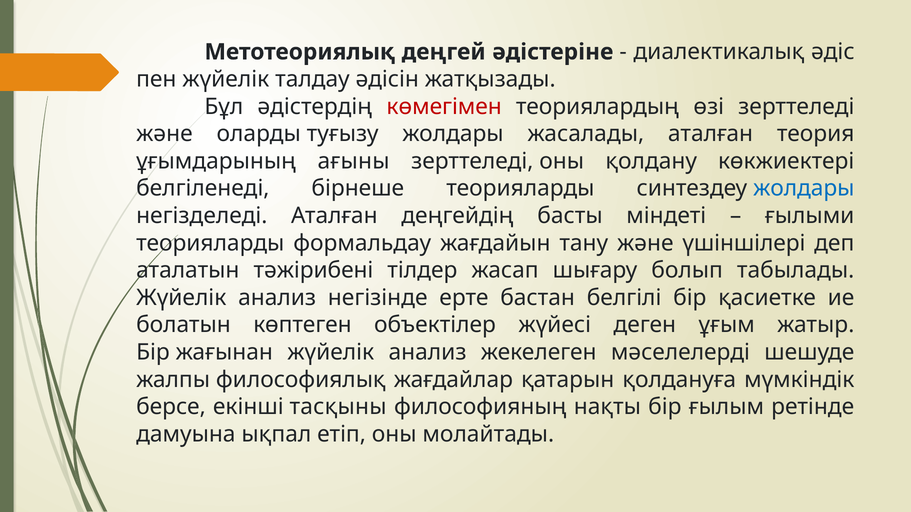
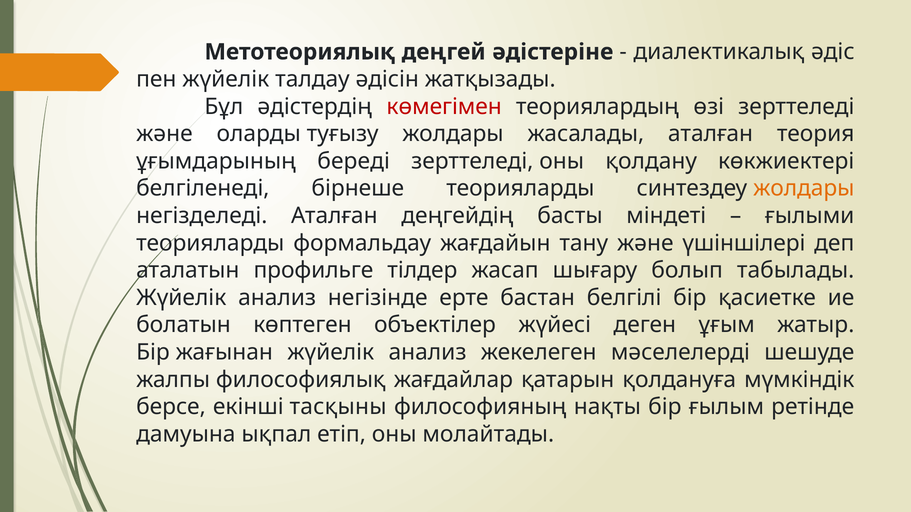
ағыны: ағыны -> береді (354, 161)
жолдары colour: blue -> orange (804, 189)
тәжірибені: тәжірибені -> профильге (313, 271)
